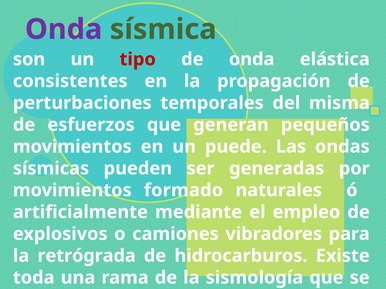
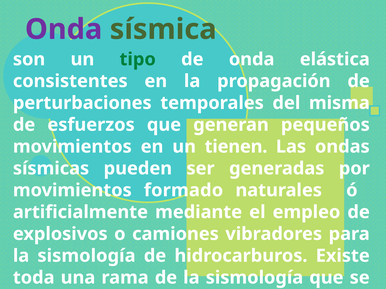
tipo colour: red -> green (138, 59)
puede: puede -> tienen (236, 147)
retrógrada: retrógrada -> sismología (87, 256)
